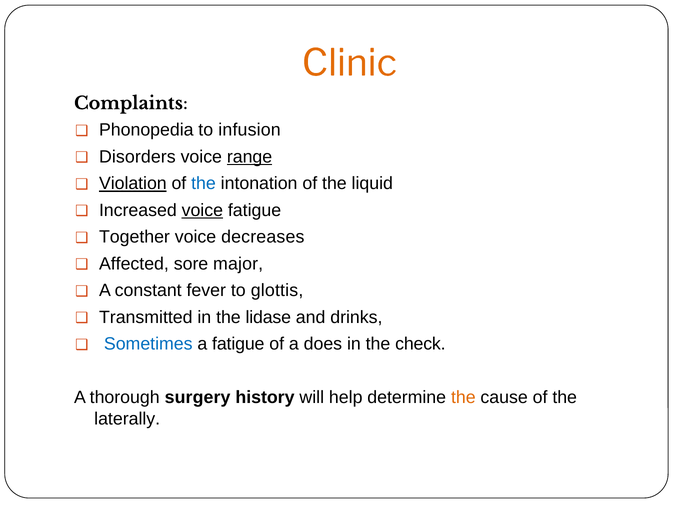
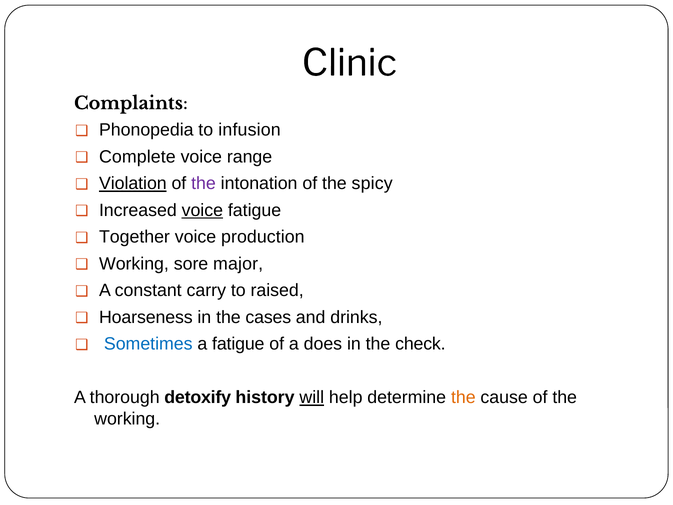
Clinic colour: orange -> black (349, 63)
Disorders: Disorders -> Complete (137, 157)
range underline: present -> none (250, 157)
the colour: blue -> purple (203, 184)
liquid: liquid -> spicy (372, 184)
decreases: decreases -> production (263, 237)
Affected: Affected -> Working (134, 264)
fever: fever -> carry (206, 290)
glottis: glottis -> raised (277, 290)
Transmitted: Transmitted -> Hoarseness (146, 317)
lidase: lidase -> cases (268, 317)
surgery: surgery -> detoxify (198, 397)
will underline: none -> present (312, 397)
laterally: laterally -> working (127, 419)
